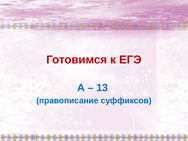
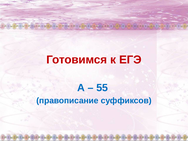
13: 13 -> 55 (102, 88)
